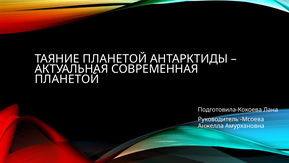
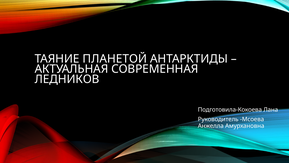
ПЛАНЕТОЙ: ПЛАНЕТОЙ -> ЛЕДНИКОВ (67, 79)
